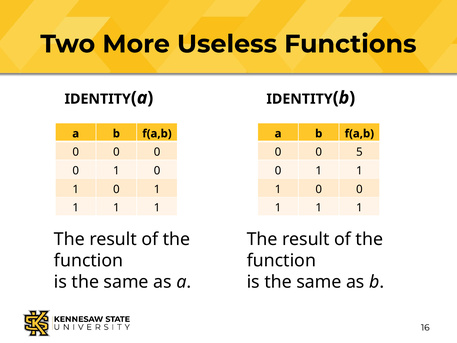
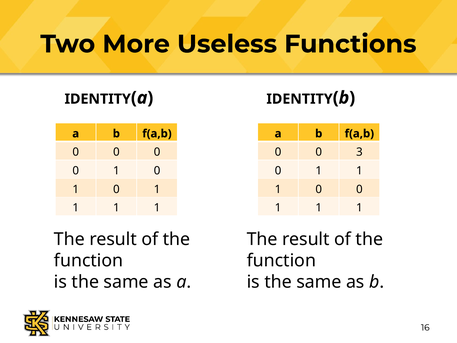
5: 5 -> 3 (359, 152)
